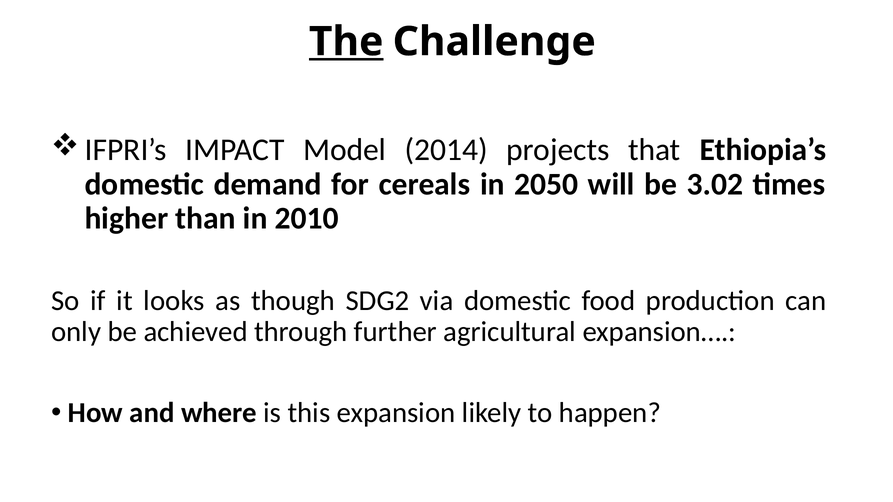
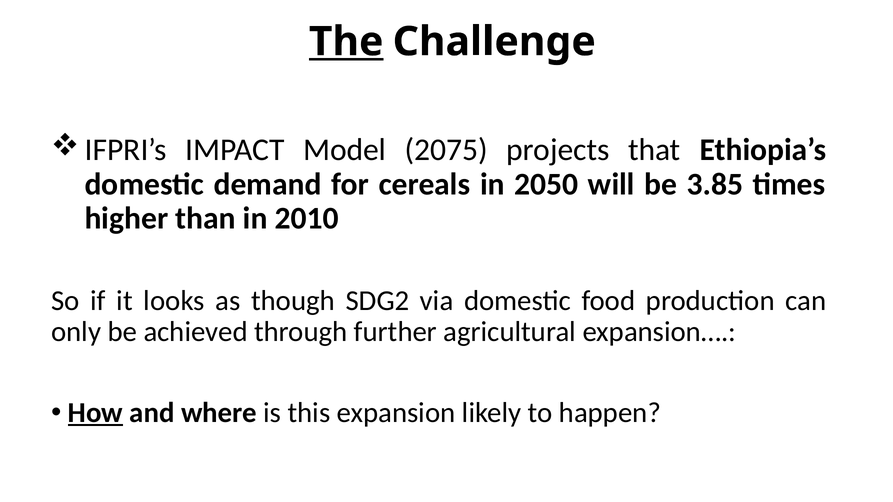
2014: 2014 -> 2075 (446, 150)
3.02: 3.02 -> 3.85 (715, 184)
How underline: none -> present (95, 413)
